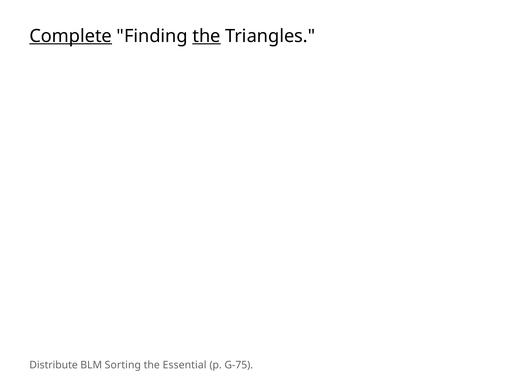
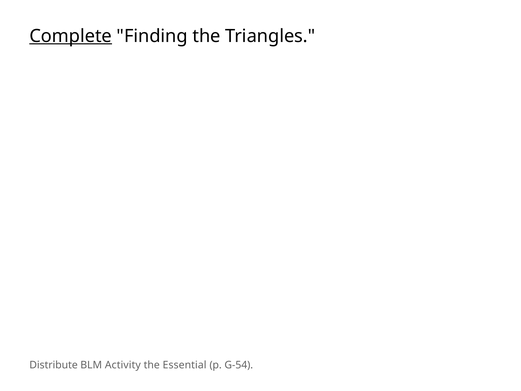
the underline: present -> none (207, 36)
Sorting: Sorting -> Activity (123, 365)
G-75: G-75 -> G-54 (239, 365)
